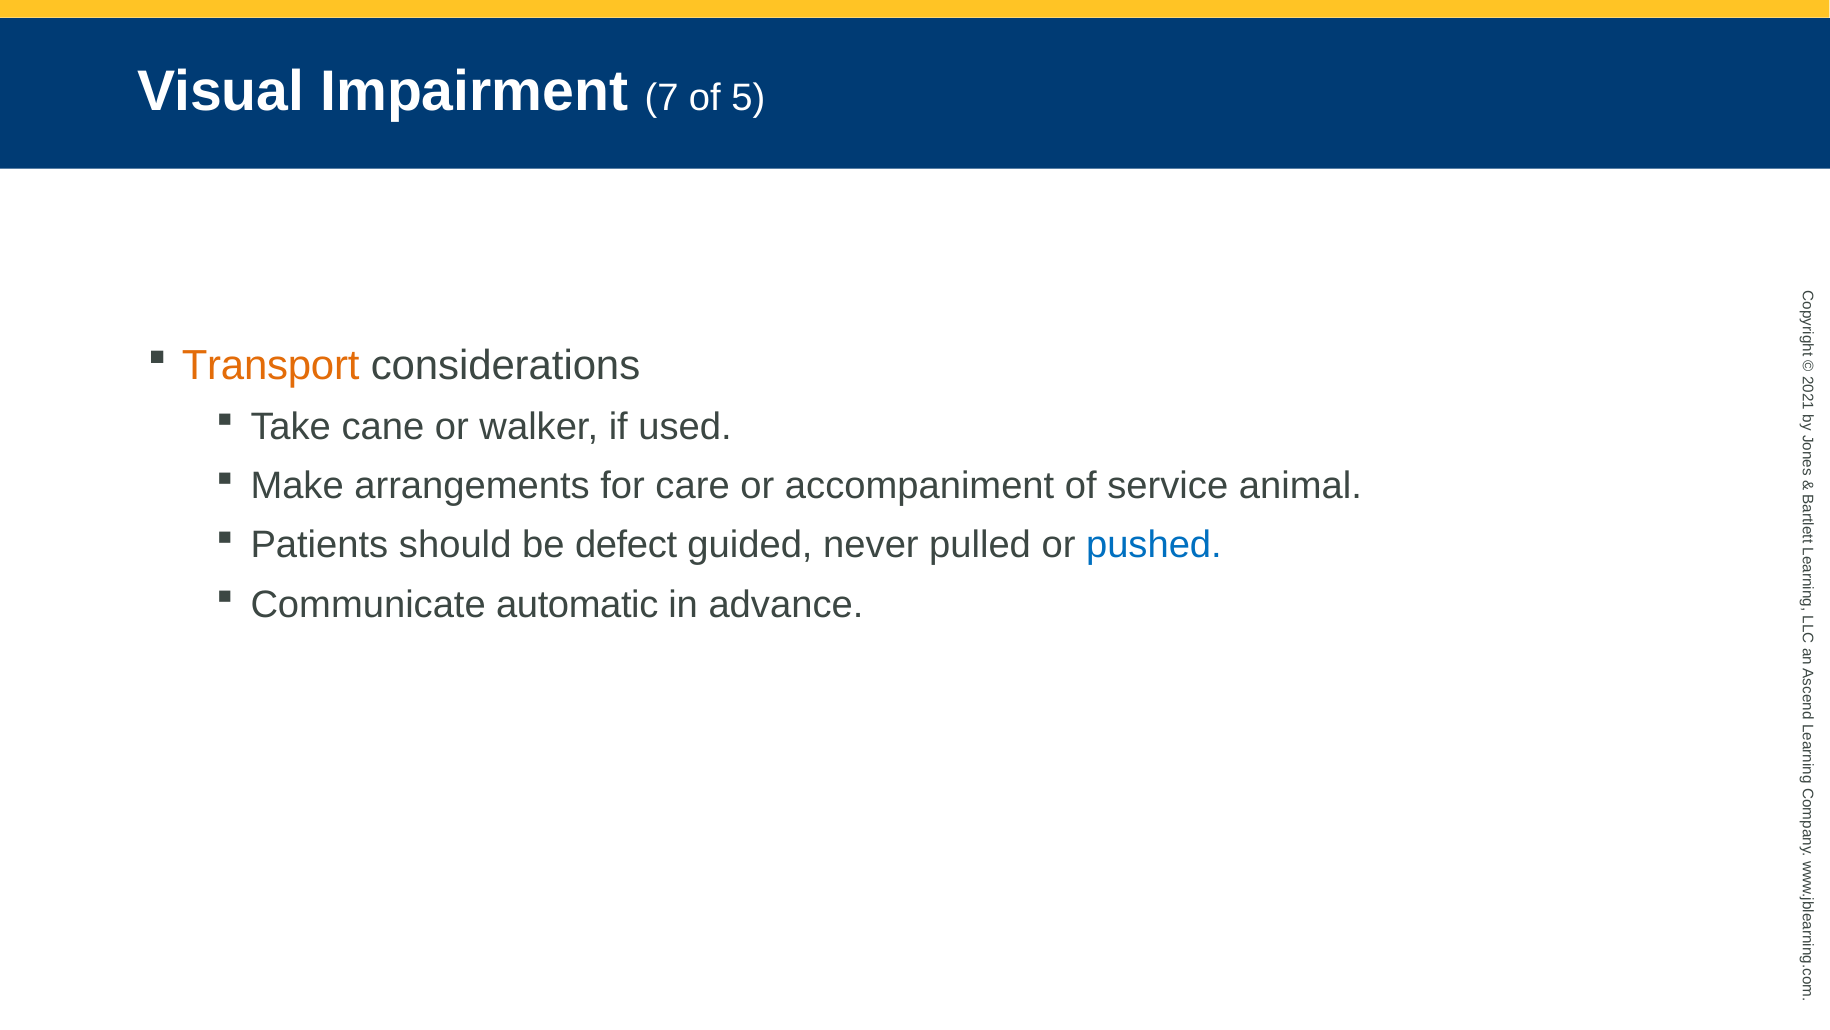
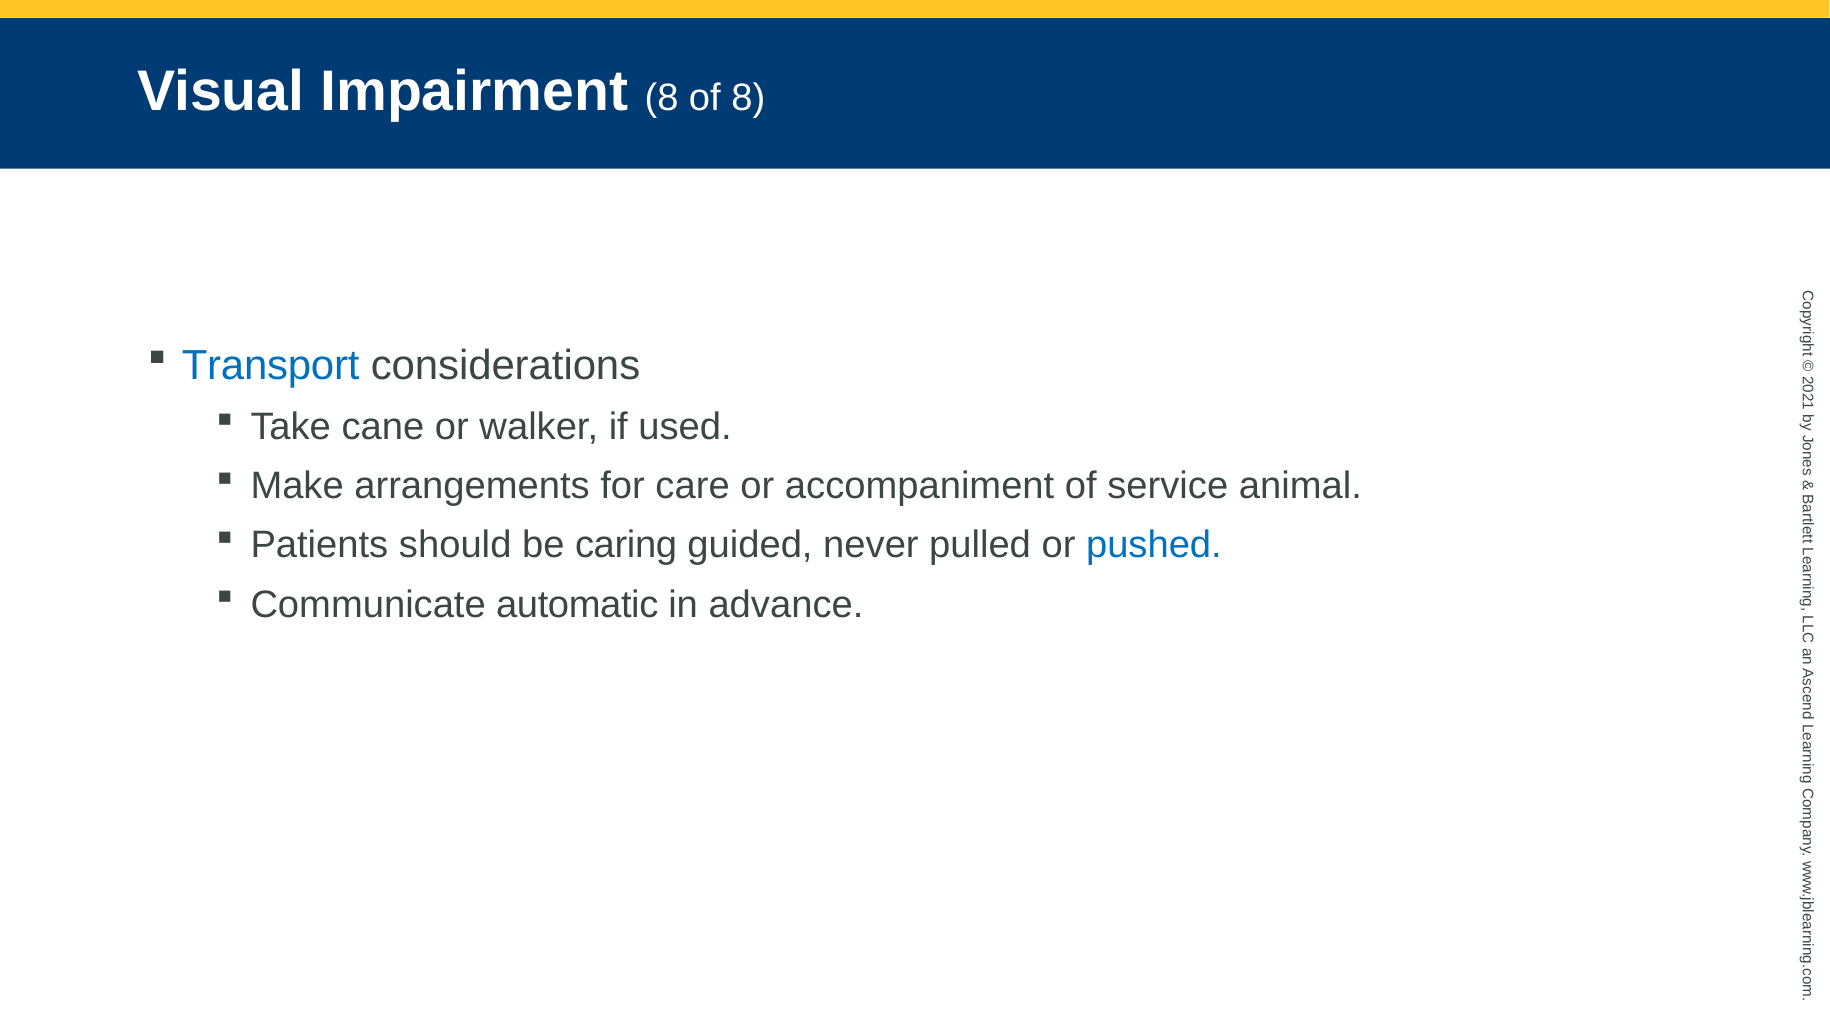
Impairment 7: 7 -> 8 (662, 98)
of 5: 5 -> 8 (748, 98)
Transport colour: orange -> blue (271, 366)
defect: defect -> caring (626, 545)
